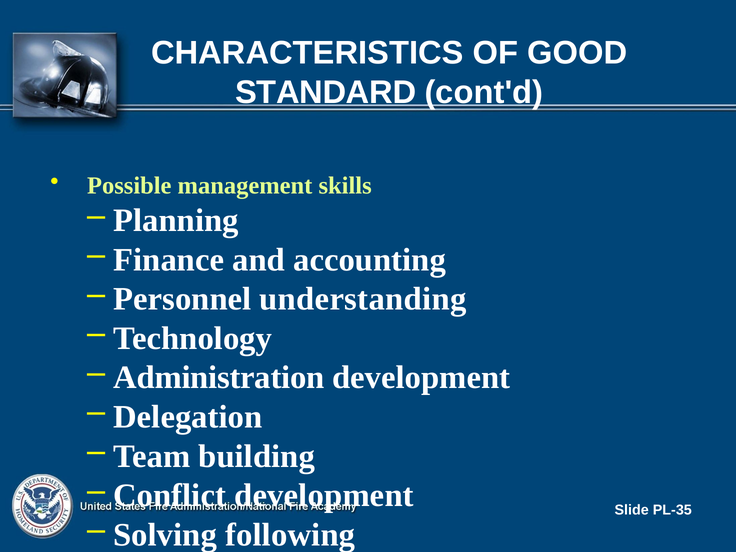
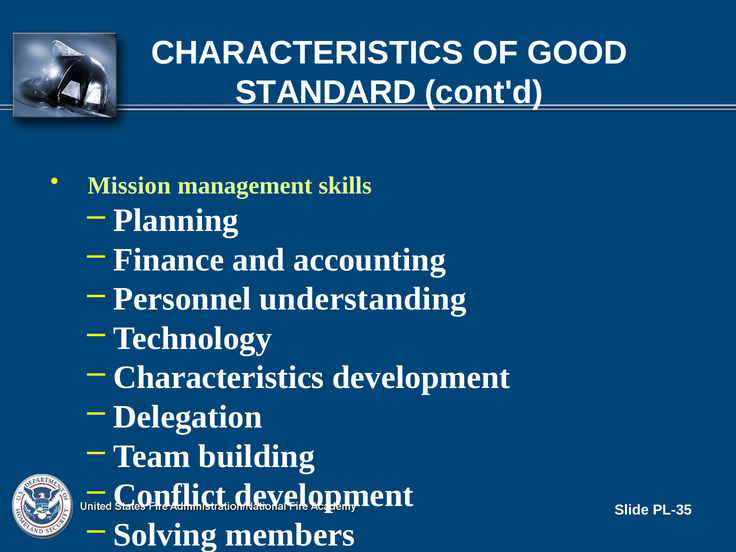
Possible: Possible -> Mission (129, 186)
Administration: Administration -> Characteristics (219, 378)
following: following -> members (290, 535)
